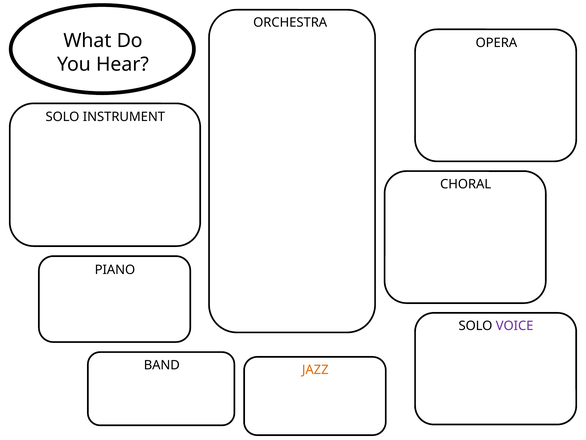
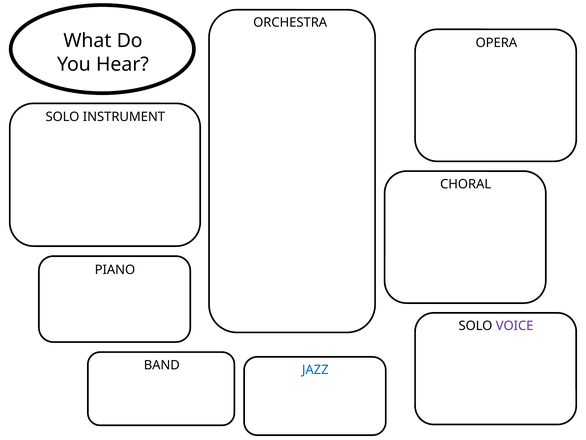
JAZZ colour: orange -> blue (315, 370)
